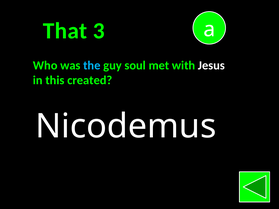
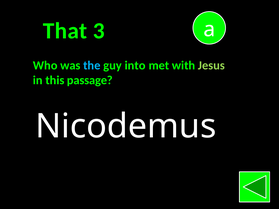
soul: soul -> into (135, 65)
Jesus colour: white -> light green (211, 65)
created: created -> passage (90, 80)
